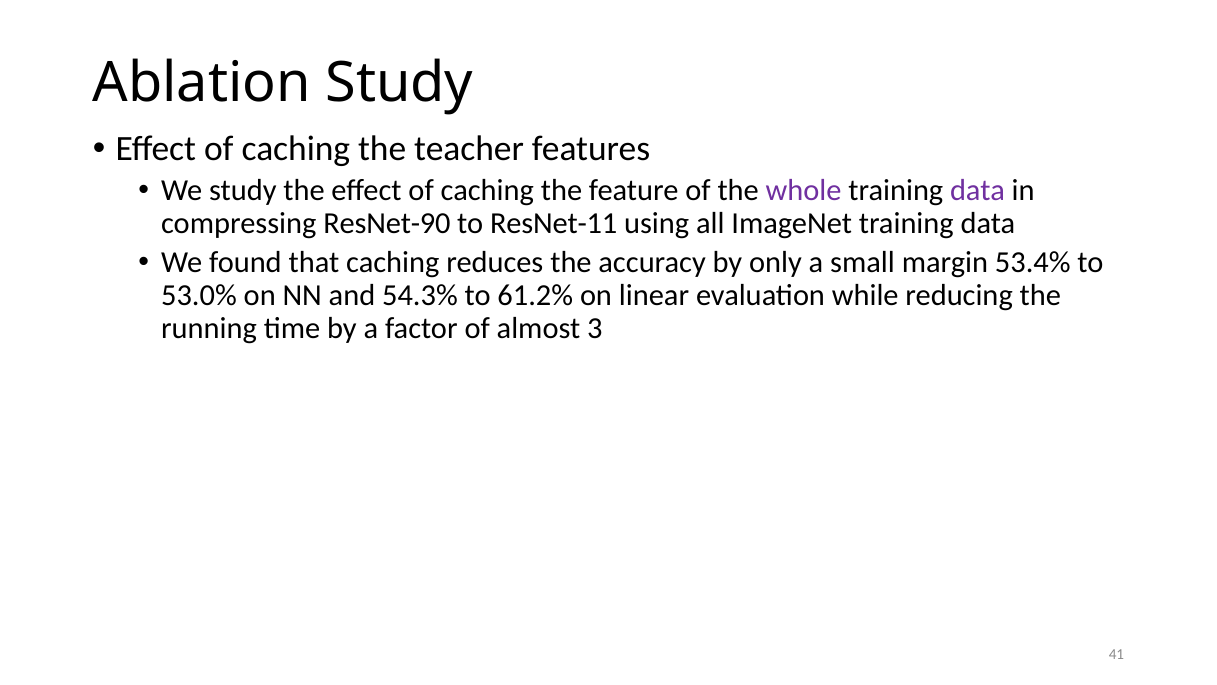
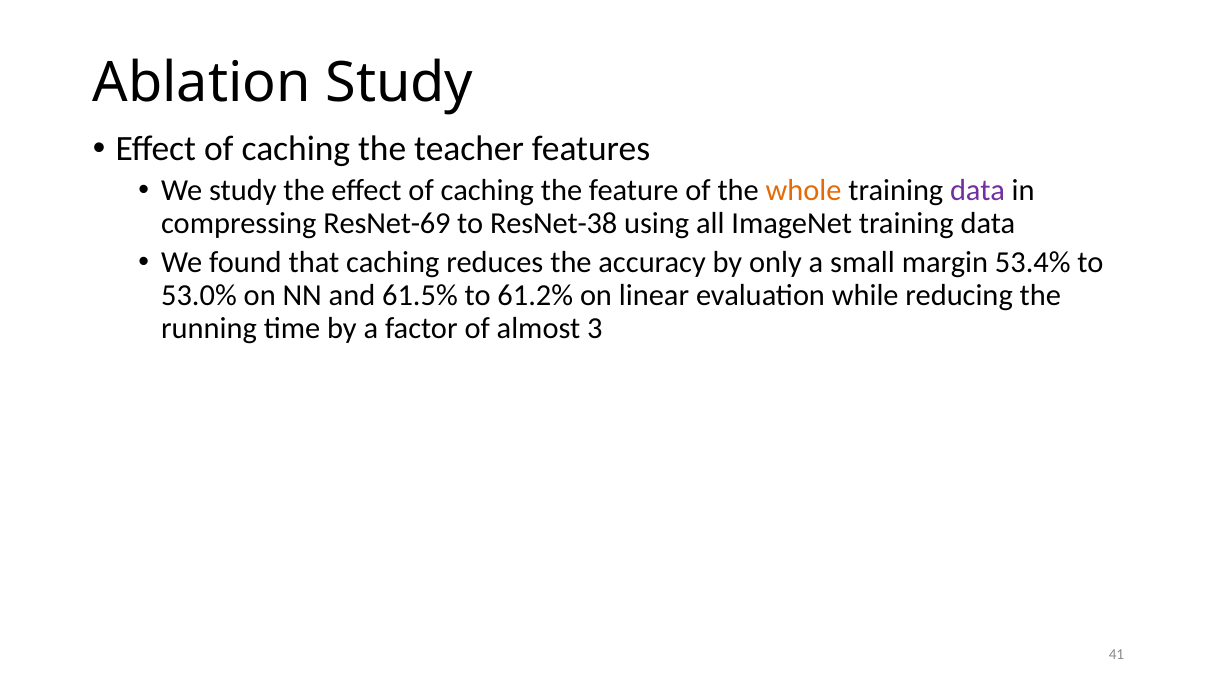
whole colour: purple -> orange (804, 191)
ResNet-90: ResNet-90 -> ResNet-69 (387, 223)
ResNet-11: ResNet-11 -> ResNet-38 (554, 223)
54.3%: 54.3% -> 61.5% (420, 295)
